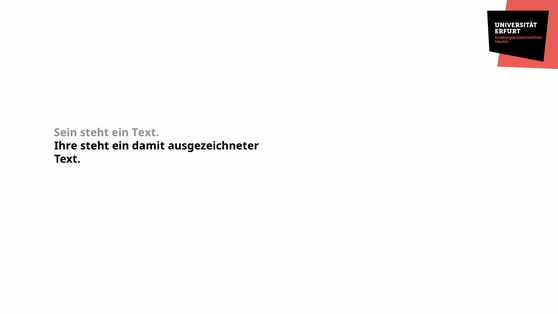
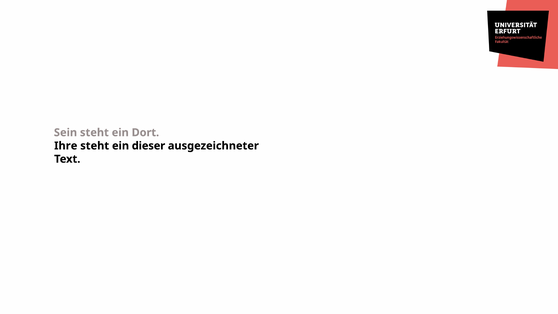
ein Text: Text -> Dort (145, 133)
damit: damit -> dieser (148, 146)
